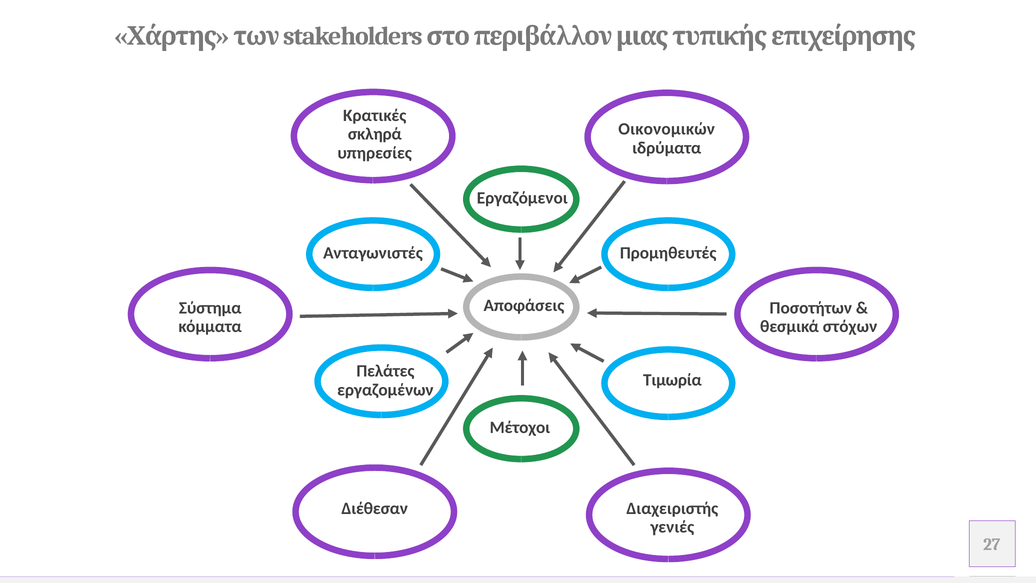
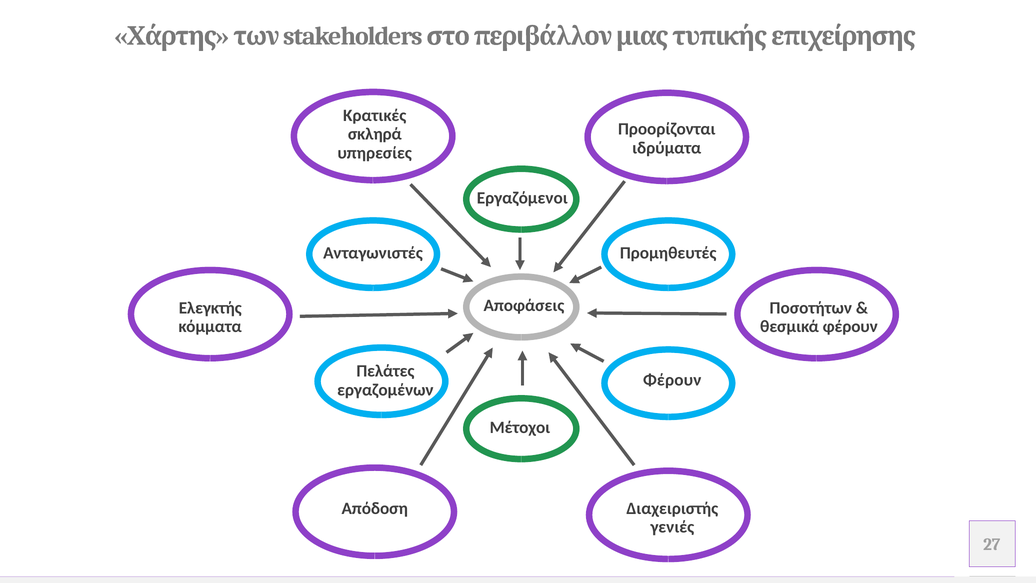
Οικονομικών: Οικονομικών -> Προορίζονται (667, 129)
Σύστημα: Σύστημα -> Ελεγκτής (210, 308)
θεσμικά στόχων: στόχων -> φέρουν (850, 326)
Τιμωρία: Τιμωρία -> Φέρουν (672, 380)
Διέθεσαν: Διέθεσαν -> Απόδοση (375, 508)
